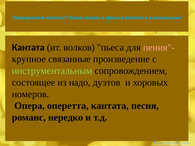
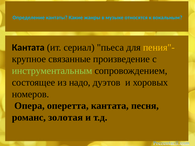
волков: волков -> сериал (79, 47)
пения"- colour: pink -> yellow (159, 47)
нередко: нередко -> золотая (66, 118)
